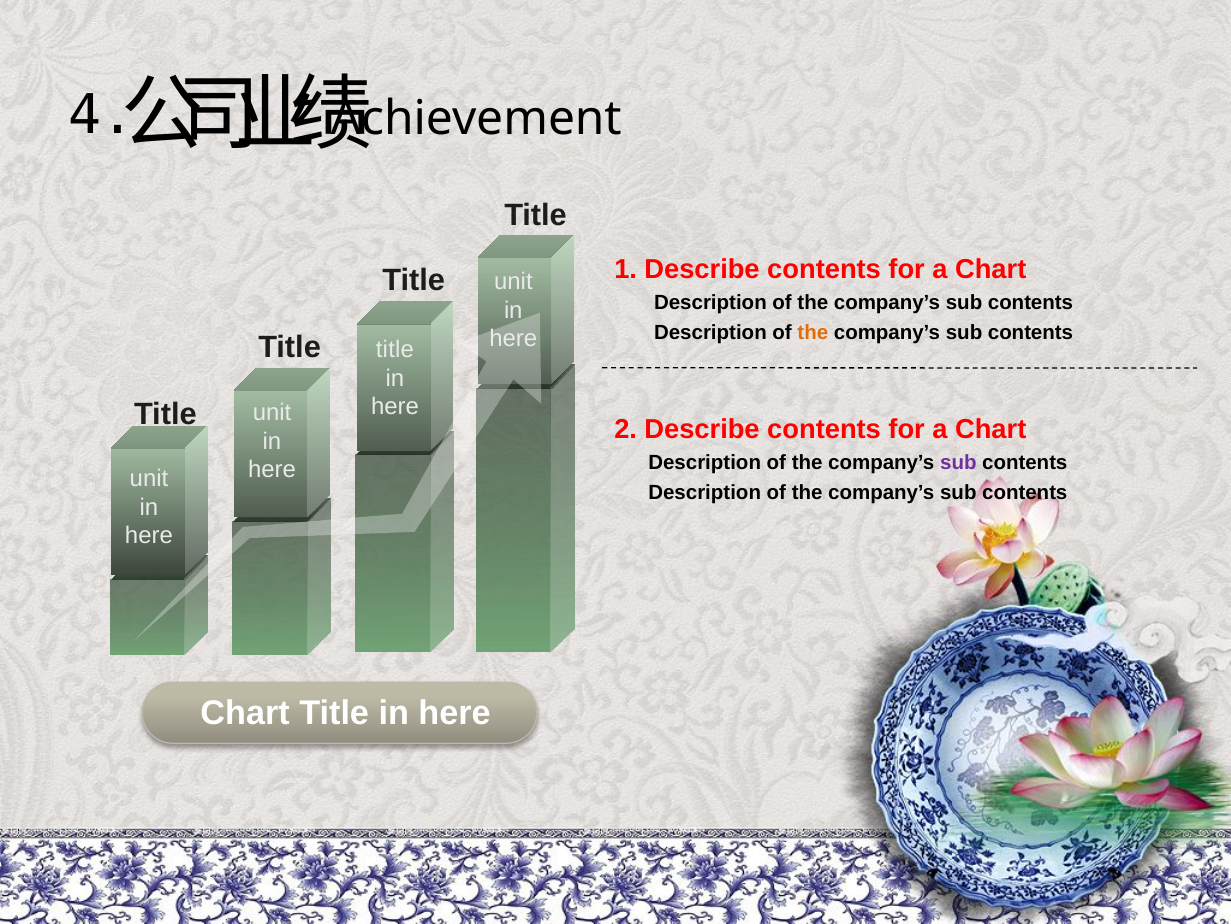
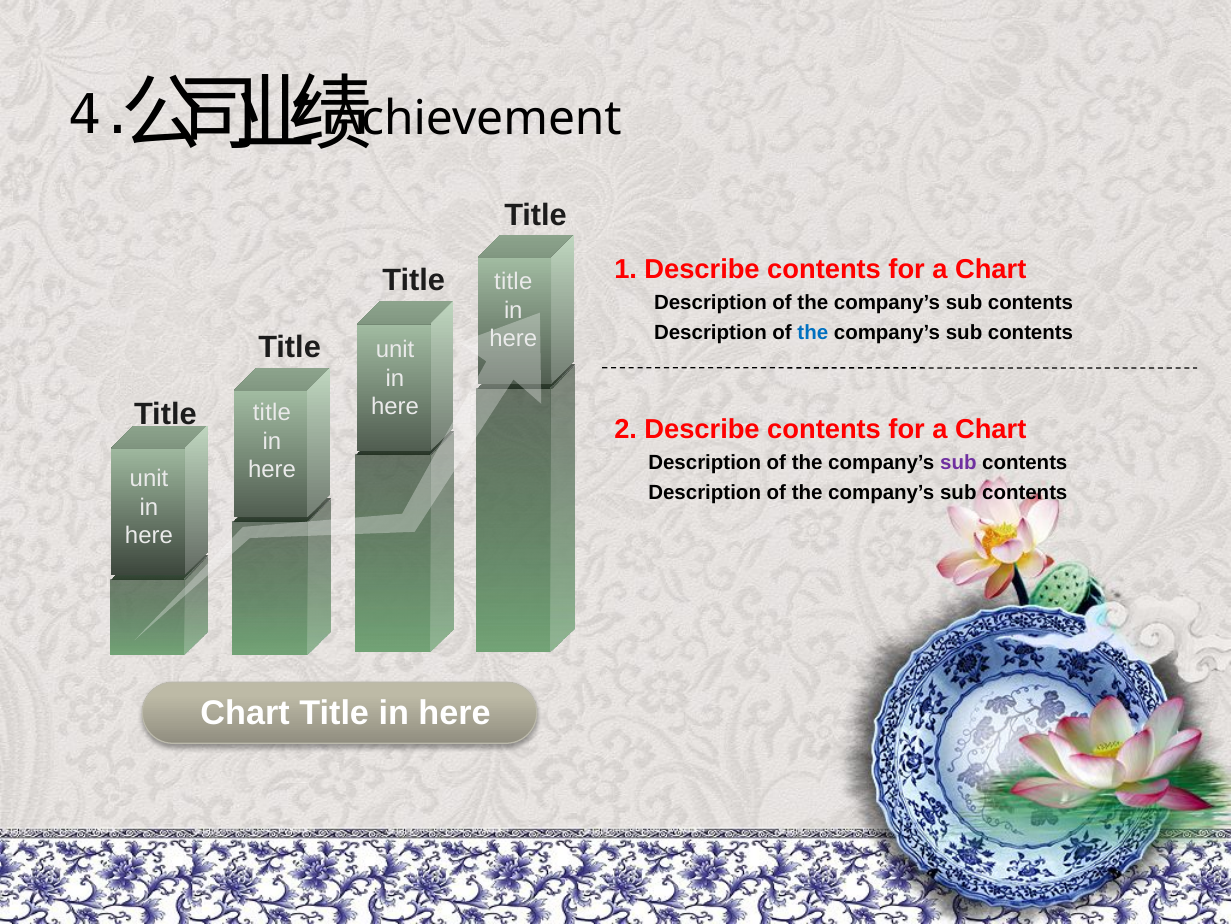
unit: unit -> title (513, 281)
the colour: orange -> blue (813, 332)
title: title -> unit (395, 349)
unit: unit -> title (272, 412)
